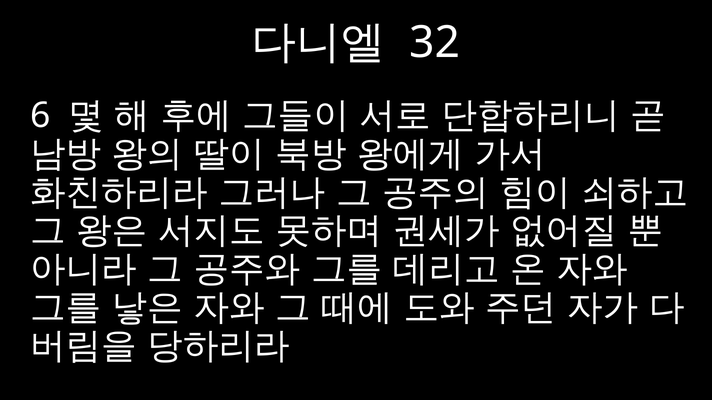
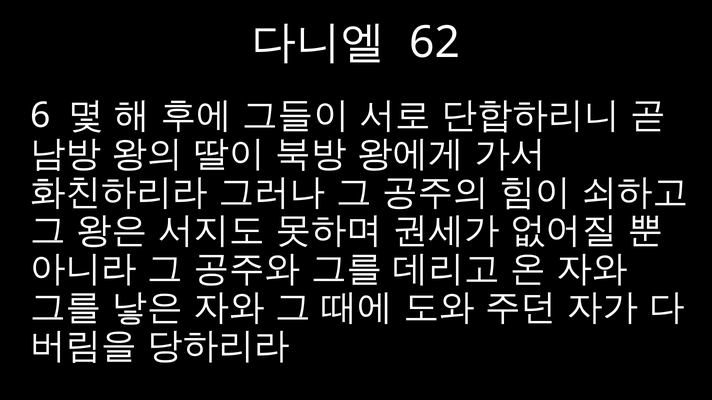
32: 32 -> 62 (435, 43)
